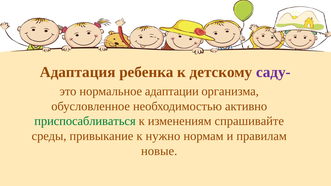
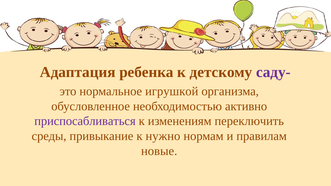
адаптации: адаптации -> игрушкой (172, 91)
приспосабливаться colour: green -> purple (85, 121)
спрашивайте: спрашивайте -> переключить (249, 121)
